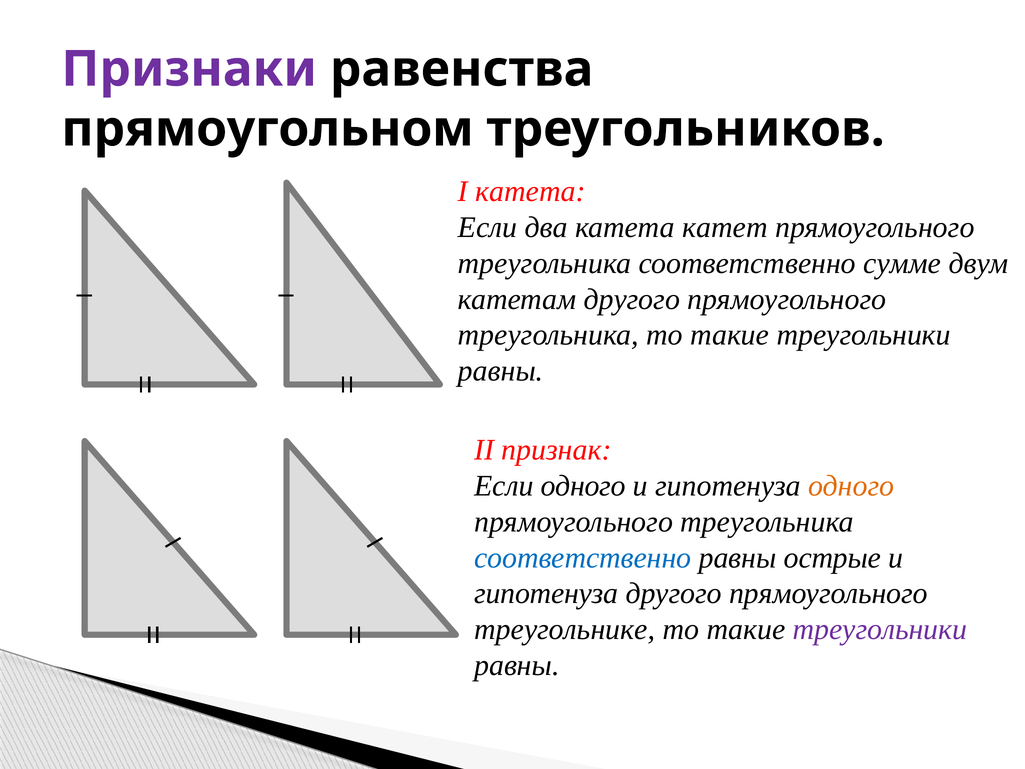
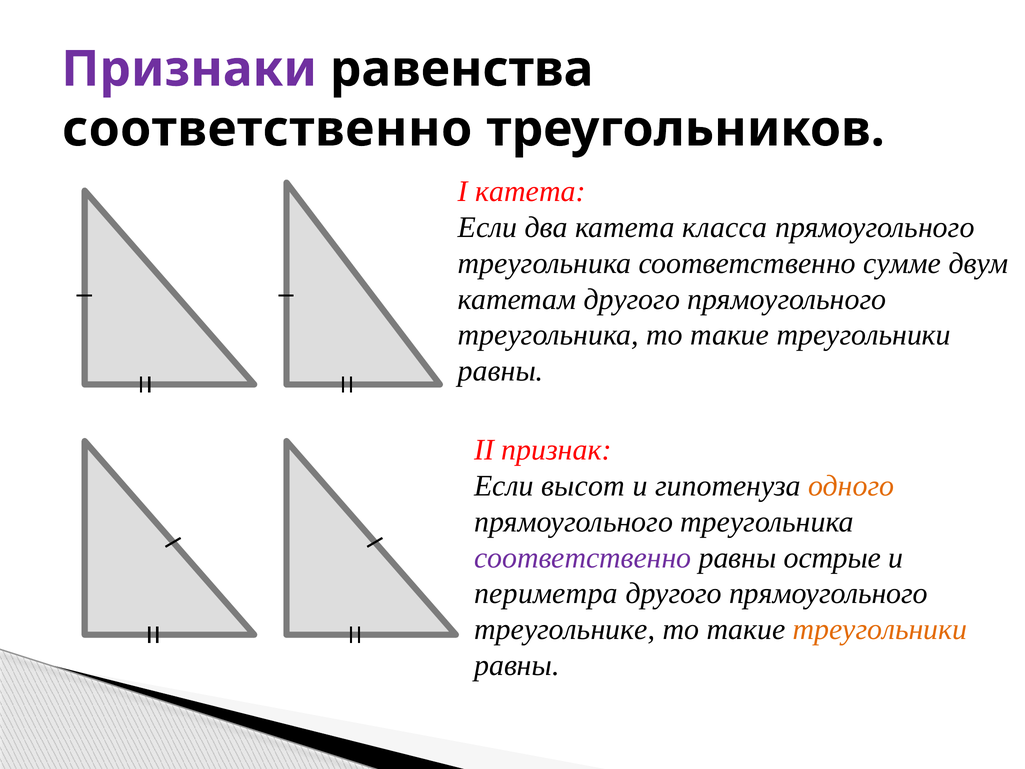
прямоугольном: прямоугольном -> соответственно (267, 129)
катет: катет -> класса (725, 227)
Если одного: одного -> высот (583, 486)
соответственно colour: blue -> purple (583, 557)
гипотенуза: гипотенуза -> периметра (546, 593)
треугольники colour: purple -> orange (880, 629)
